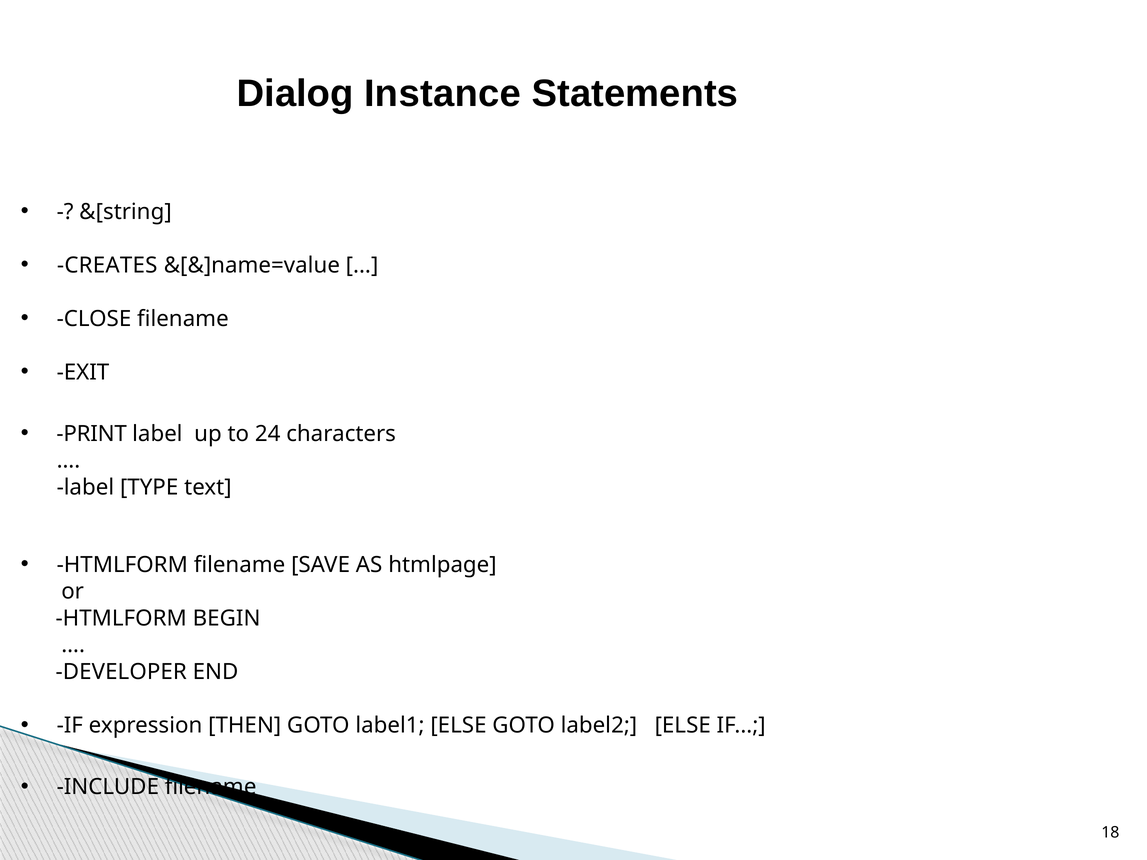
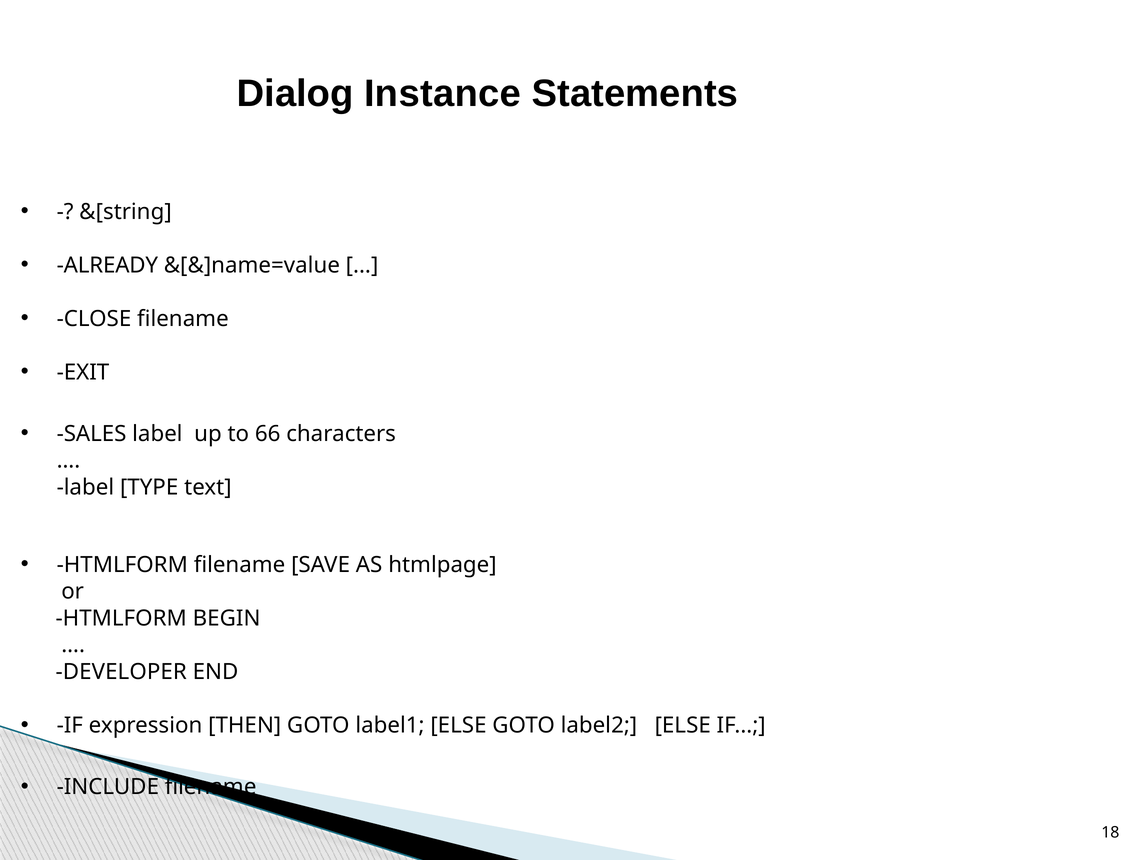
CREATES: CREATES -> ALREADY (107, 265)
PRINT: PRINT -> SALES (92, 434)
24: 24 -> 66 (268, 434)
